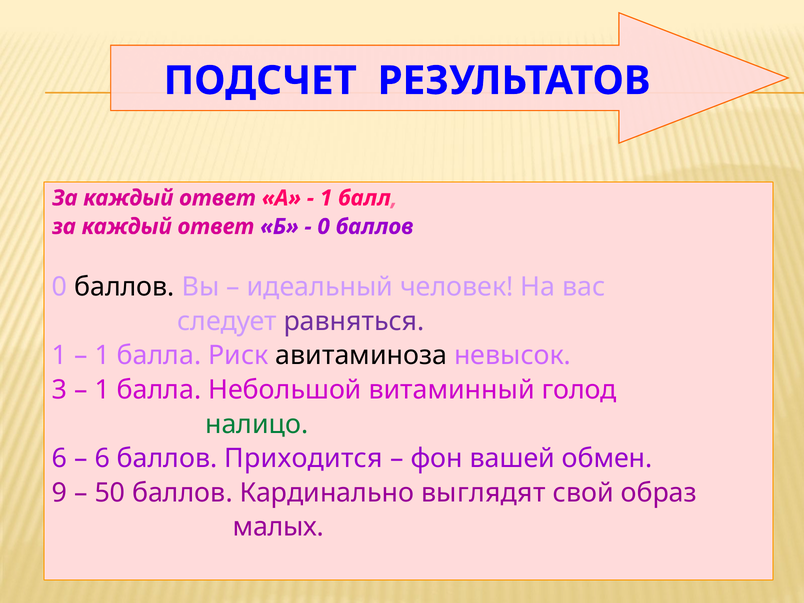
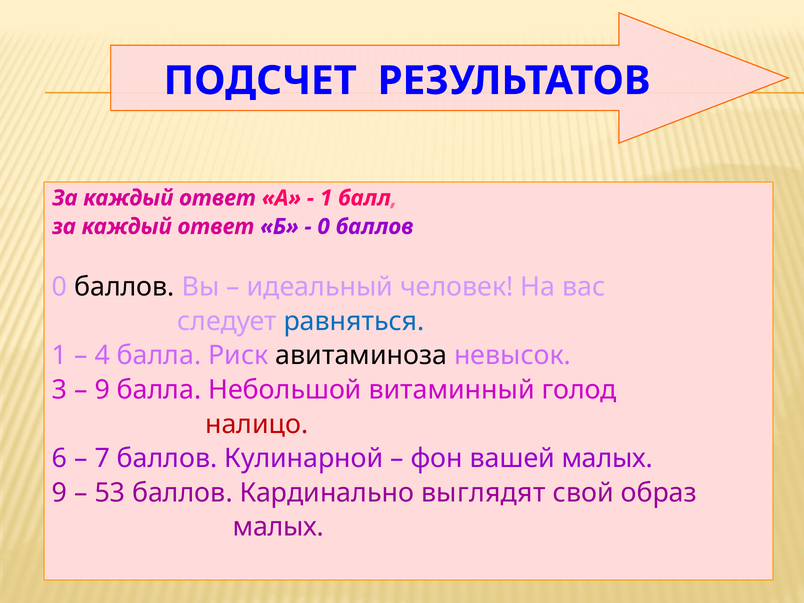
равняться colour: purple -> blue (354, 321)
1: 1 -> 4 (102, 356)
1: 1 -> 9 (102, 390)
налицо colour: green -> red (257, 424)
6: 6 -> 7 (102, 458)
Приходится: Приходится -> Кулинарной (304, 458)
вашей обмен: обмен -> малых (607, 458)
50: 50 -> 53 (110, 493)
